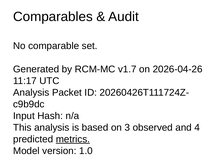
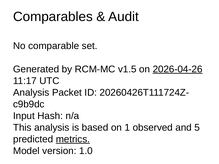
v1.7: v1.7 -> v1.5 (127, 69)
2026-04-26 underline: none -> present (178, 69)
3: 3 -> 1 (127, 128)
4: 4 -> 5 (197, 128)
